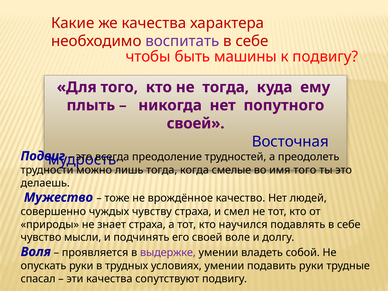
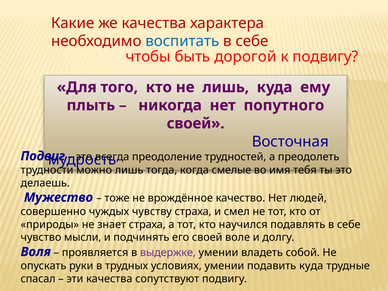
воспитать colour: purple -> blue (182, 41)
машины: машины -> дорогой (245, 57)
не тогда: тогда -> лишь (226, 87)
имя того: того -> тебя (305, 170)
подавить руки: руки -> куда (311, 266)
